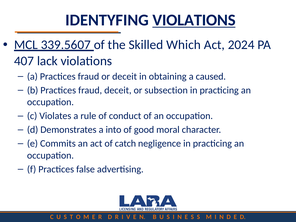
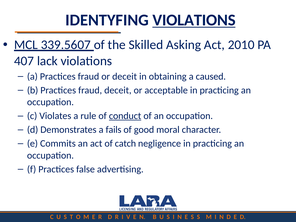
Which: Which -> Asking (184, 45)
2024: 2024 -> 2010 (241, 45)
subsection: subsection -> acceptable (166, 90)
conduct underline: none -> present (125, 116)
into: into -> fails (114, 130)
